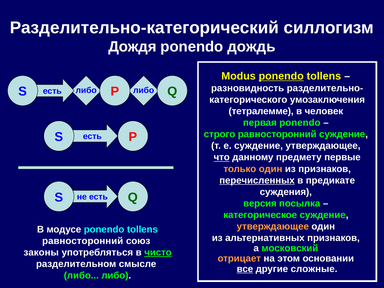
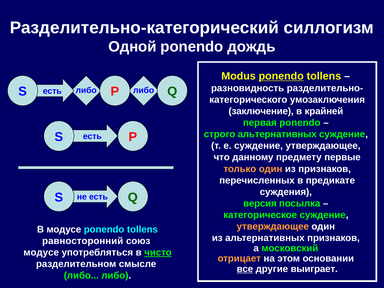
Дождя: Дождя -> Одной (132, 47)
тетралемме: тетралемме -> заключение (261, 111)
человек: человек -> крайней (324, 111)
строго равносторонний: равносторонний -> альтернативных (277, 134)
что underline: present -> none (222, 157)
перечисленных underline: present -> none (257, 180)
законы: законы -> модусе (41, 252)
сложные: сложные -> выиграет (314, 269)
